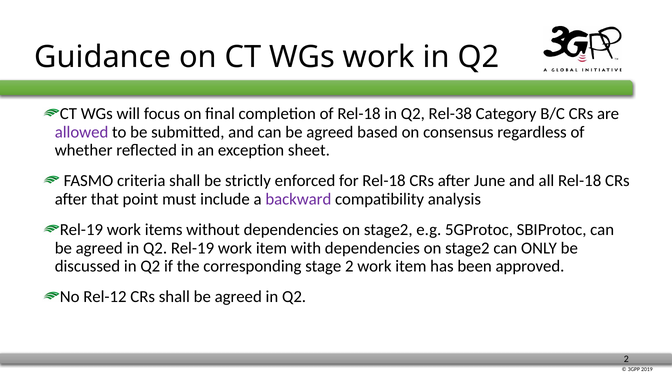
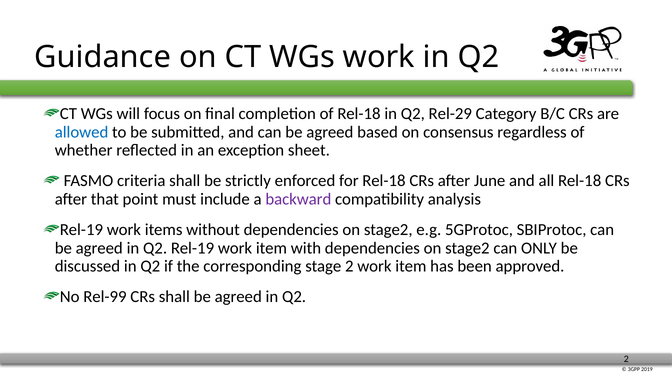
Rel-38: Rel-38 -> Rel-29 (450, 114)
allowed colour: purple -> blue (82, 132)
Rel-12: Rel-12 -> Rel-99 (105, 297)
